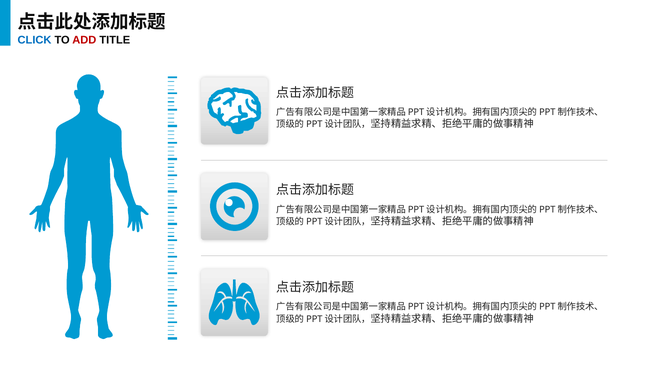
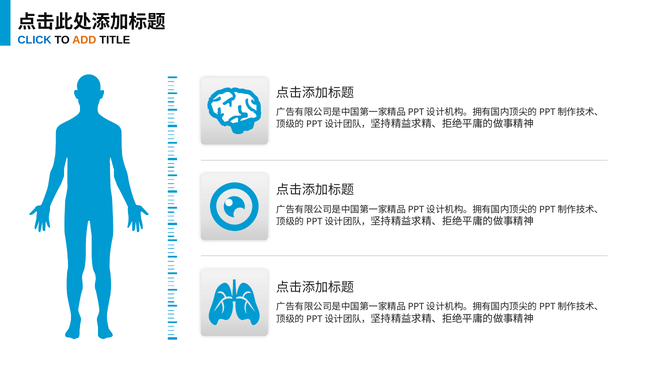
ADD colour: red -> orange (84, 40)
